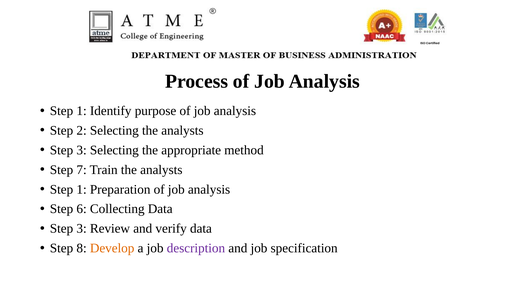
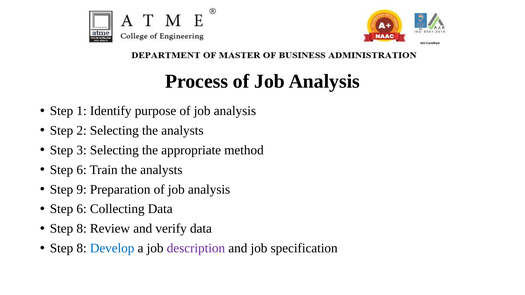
7: 7 -> 6 (82, 170)
1: 1 -> 9 (82, 190)
3: 3 -> 8 (82, 229)
Develop colour: orange -> blue (112, 249)
